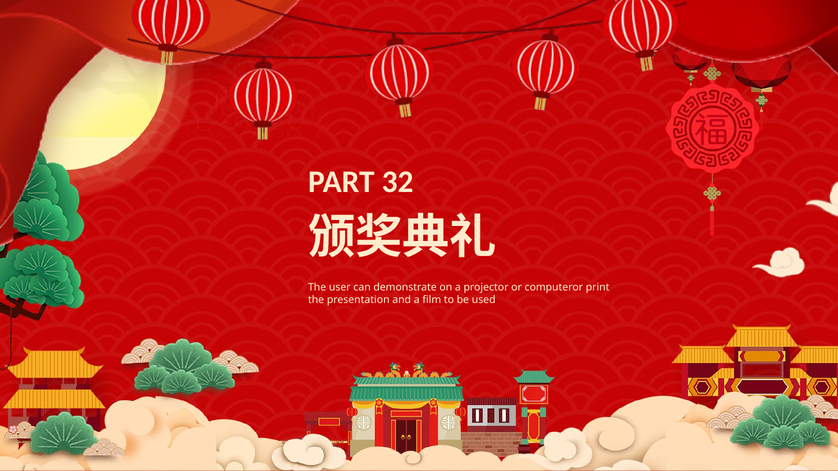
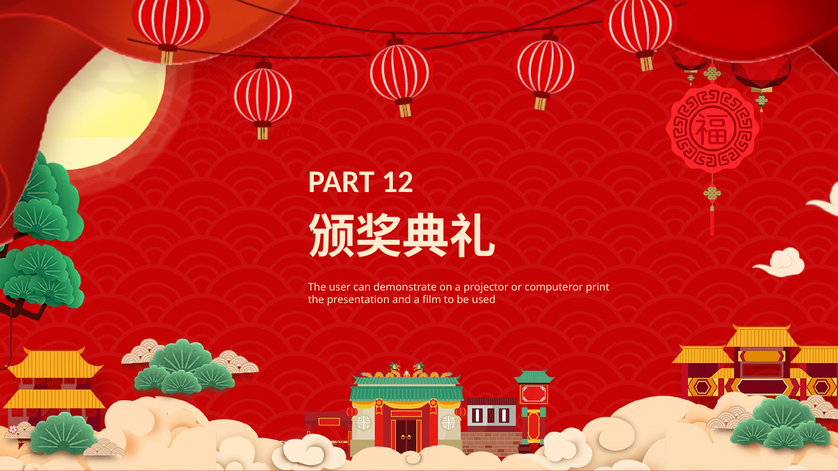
32: 32 -> 12 (398, 182)
